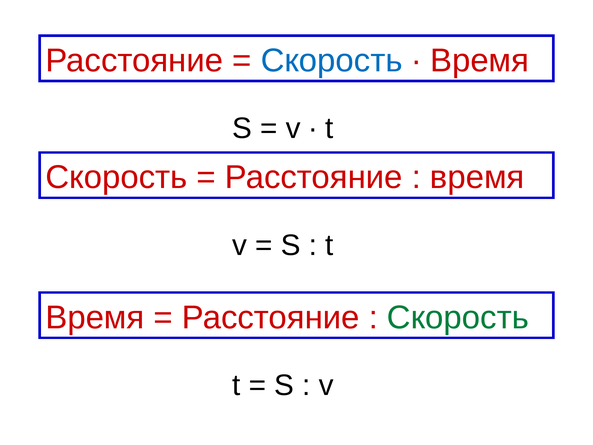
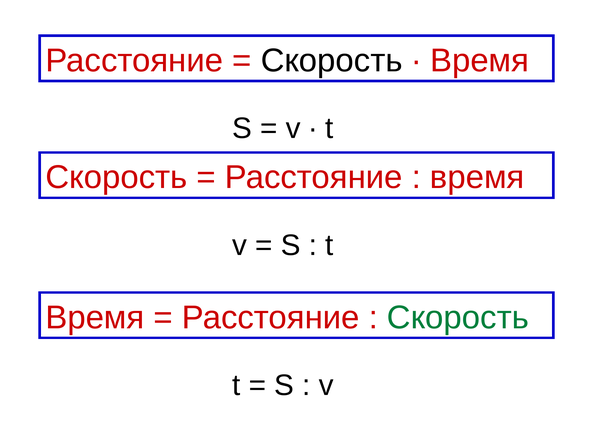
Скорость colour: blue -> black (332, 61)
